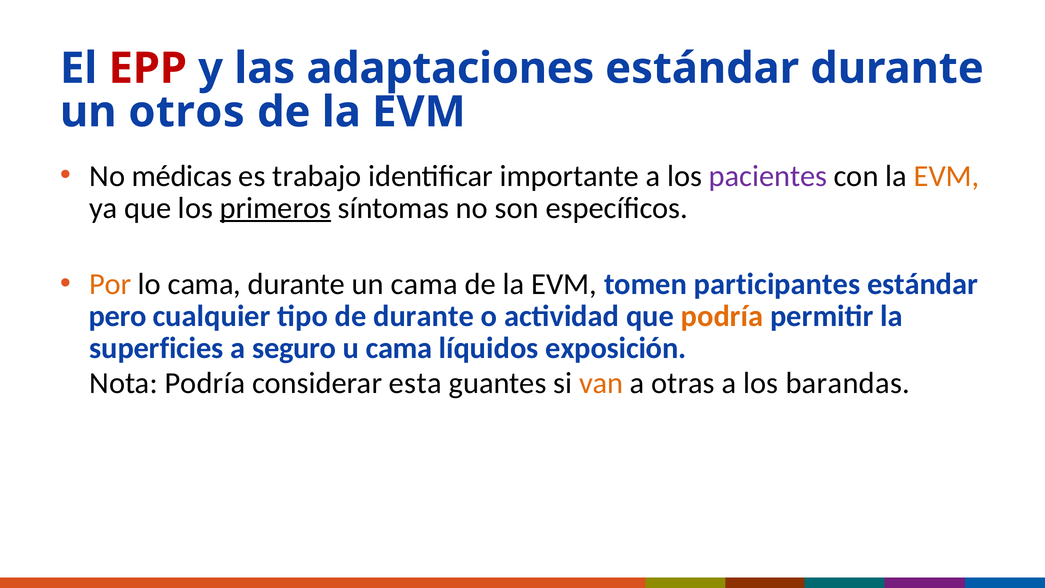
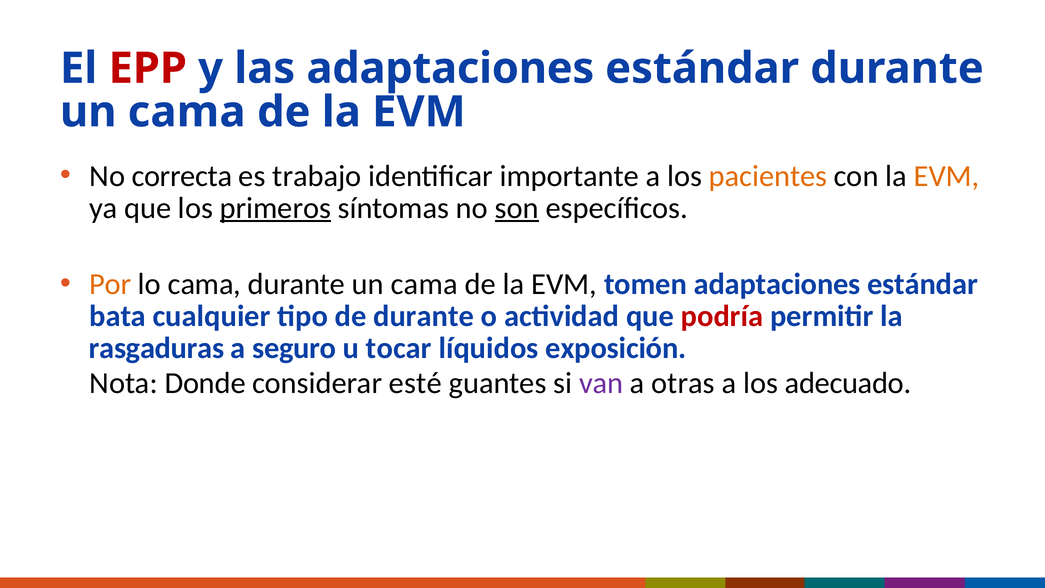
otros: otros -> cama (187, 112)
médicas: médicas -> correcta (182, 176)
pacientes colour: purple -> orange (768, 176)
son underline: none -> present (517, 208)
tomen participantes: participantes -> adaptaciones (777, 284)
pero: pero -> bata (118, 316)
podría colour: orange -> red (722, 316)
superficies: superficies -> rasgaduras (157, 348)
u cama: cama -> tocar (399, 348)
Nota Podría: Podría -> Donde (205, 383)
esta: esta -> esté (415, 383)
van colour: orange -> purple (601, 383)
barandas: barandas -> adecuado (848, 383)
